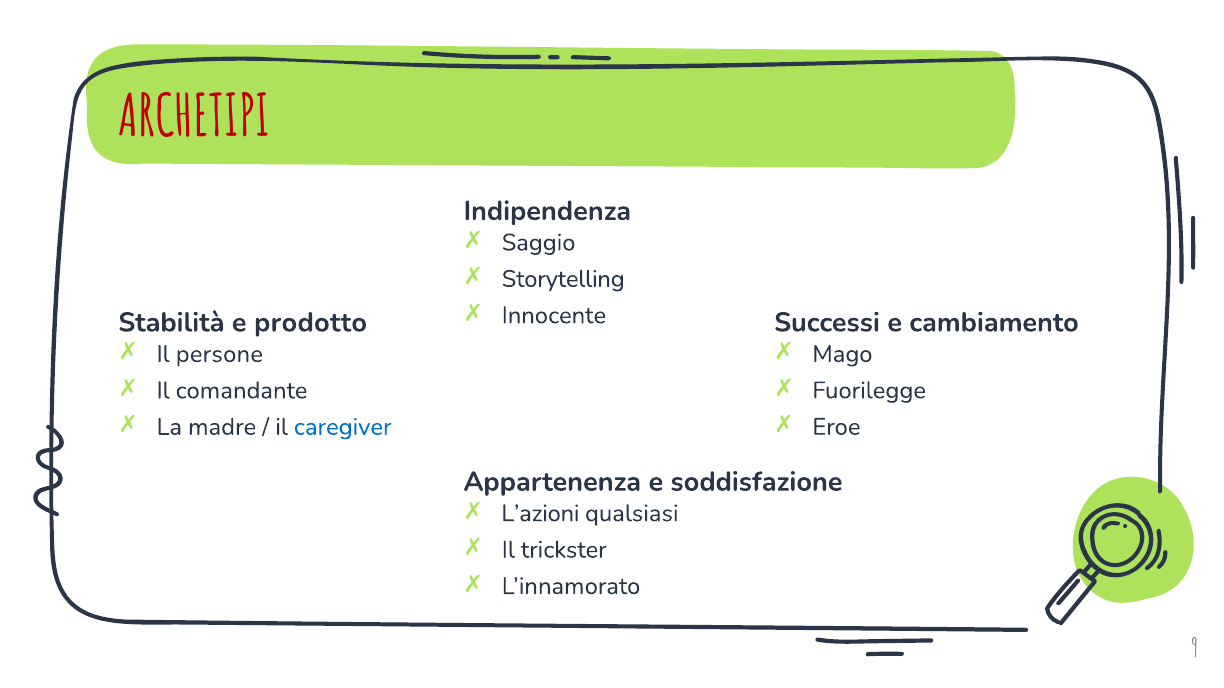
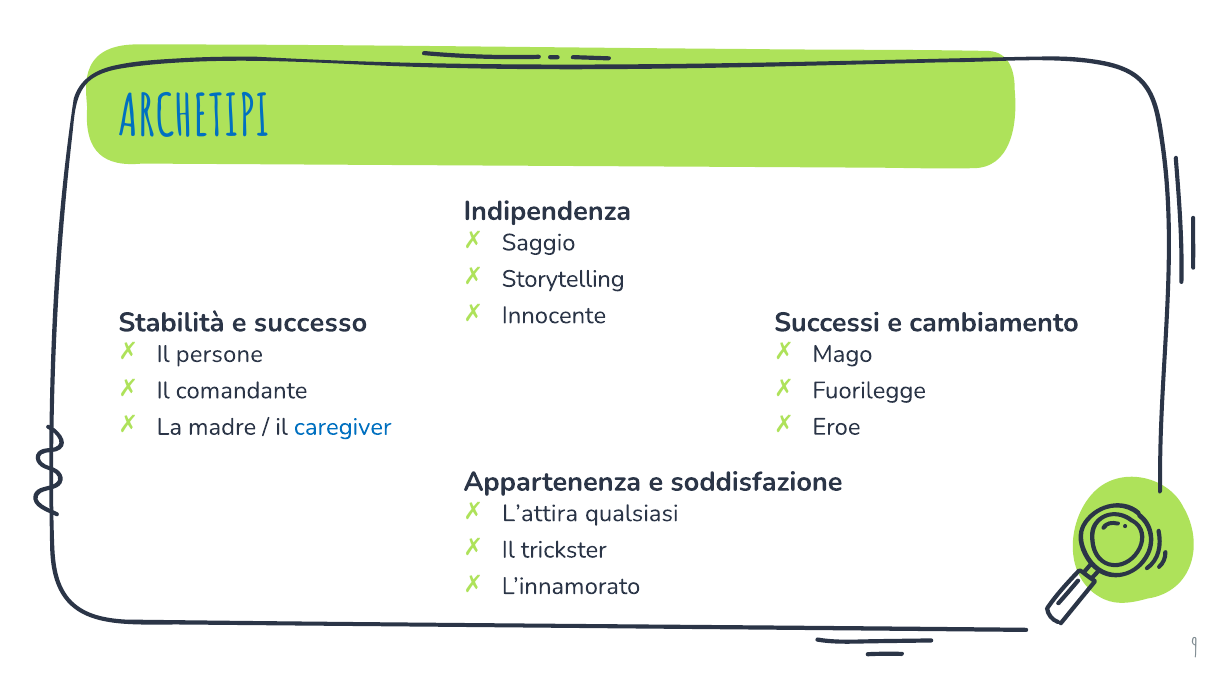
ARCHETIPI colour: red -> blue (195, 118)
prodotto: prodotto -> successo (311, 323)
L’azioni: L’azioni -> L’attira (540, 514)
